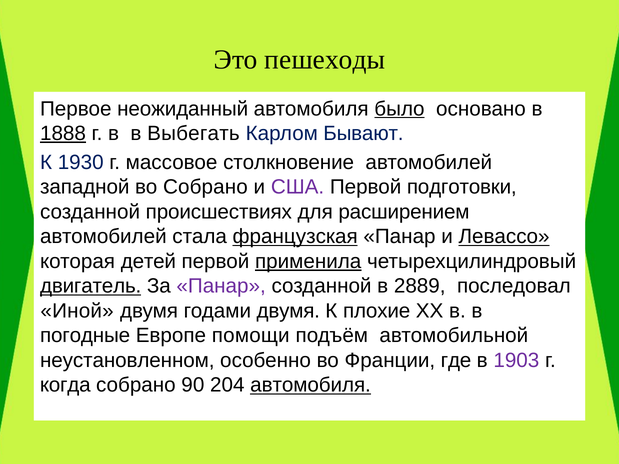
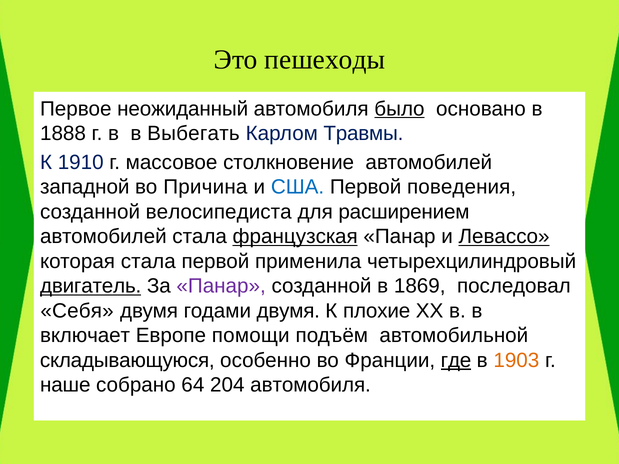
1888 underline: present -> none (63, 134)
Бывают: Бывают -> Травмы (363, 134)
1930: 1930 -> 1910 (81, 162)
во Собрано: Собрано -> Причина (205, 187)
США colour: purple -> blue (298, 187)
подготовки: подготовки -> поведения (462, 187)
происшествиях: происшествиях -> велосипедиста (219, 212)
которая детей: детей -> стала (148, 261)
применила underline: present -> none (308, 261)
2889: 2889 -> 1869 (420, 286)
Иной: Иной -> Себя (77, 311)
погодные: погодные -> включает (85, 336)
неустановленном: неустановленном -> складывающуюся (127, 361)
где underline: none -> present (456, 361)
1903 colour: purple -> orange (516, 361)
когда: когда -> наше (65, 385)
90: 90 -> 64 (193, 385)
автомобиля underline: present -> none (311, 385)
